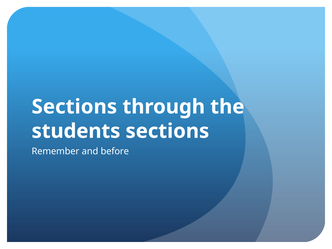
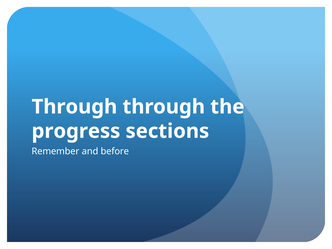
Sections: Sections -> Through (74, 107)
students: students -> progress (76, 131)
